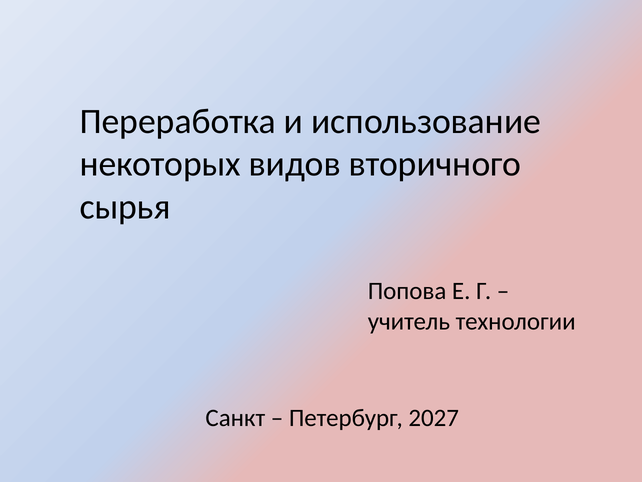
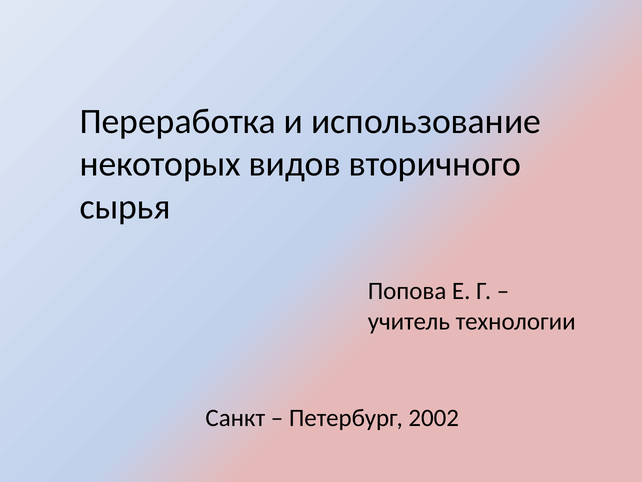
2027: 2027 -> 2002 (434, 417)
